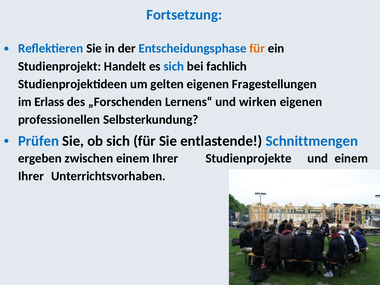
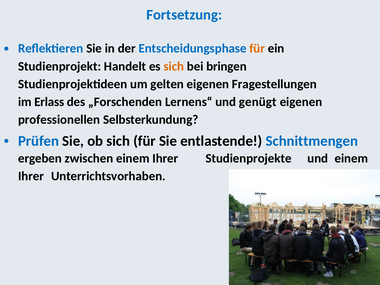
sich colour: blue -> orange (174, 66)
fachlich: fachlich -> bringen (227, 66)
wirken: wirken -> genügt (258, 102)
